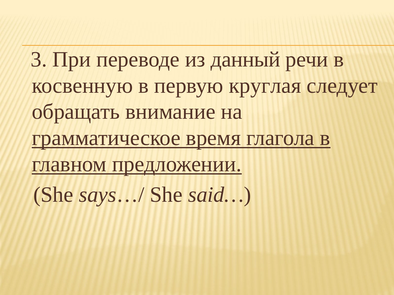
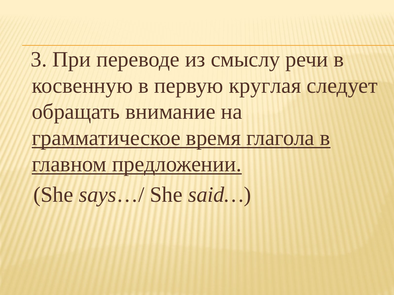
данный: данный -> смыслу (245, 59)
